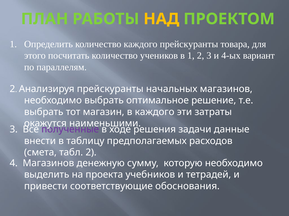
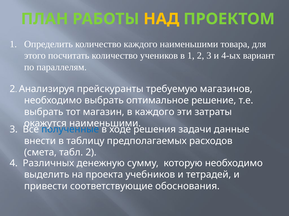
каждого прейскуранты: прейскуранты -> наименьшими (189, 44)
начальных: начальных -> требуемую (172, 89)
полученные colour: purple -> blue (70, 130)
4 Магазинов: Магазинов -> Различных (48, 164)
